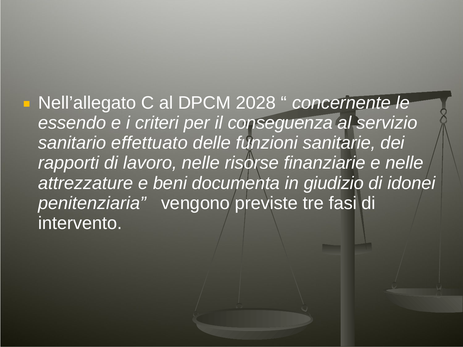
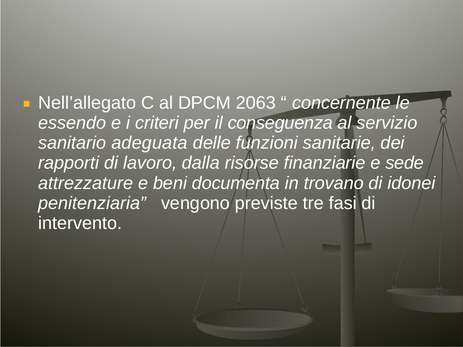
2028: 2028 -> 2063 (256, 103)
effettuato: effettuato -> adeguata (150, 143)
lavoro nelle: nelle -> dalla (201, 163)
e nelle: nelle -> sede (405, 163)
giudizio: giudizio -> trovano (334, 183)
